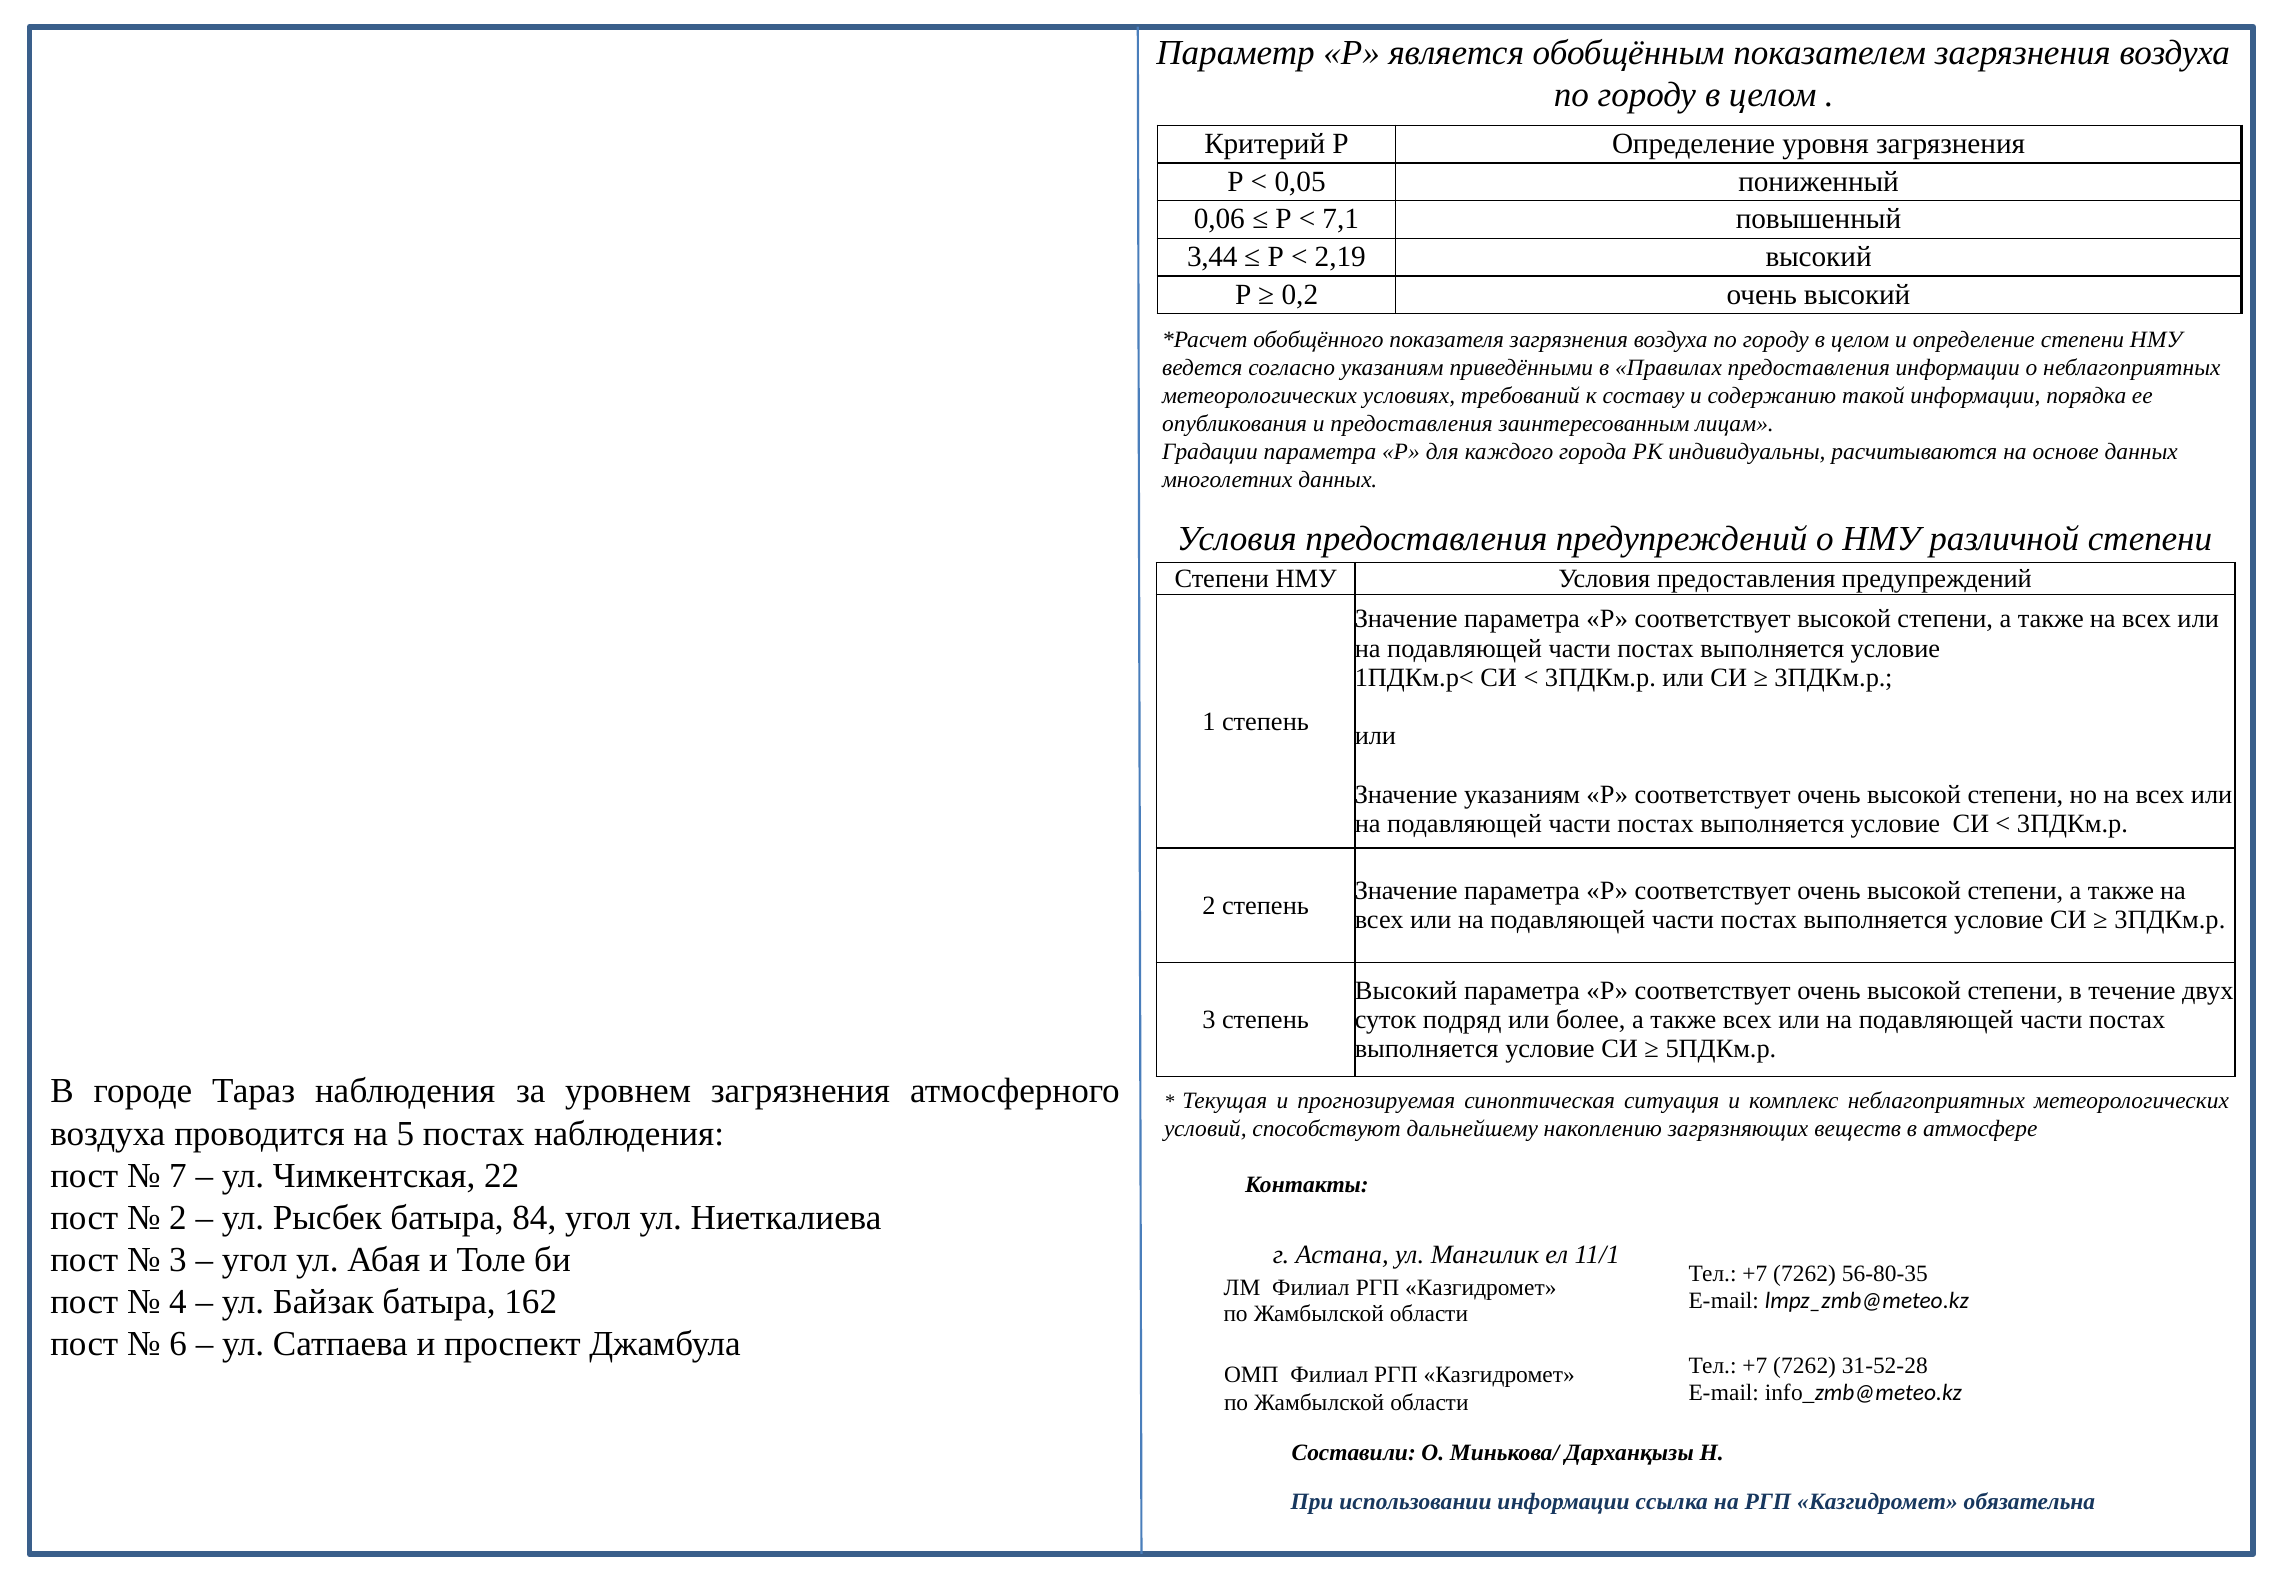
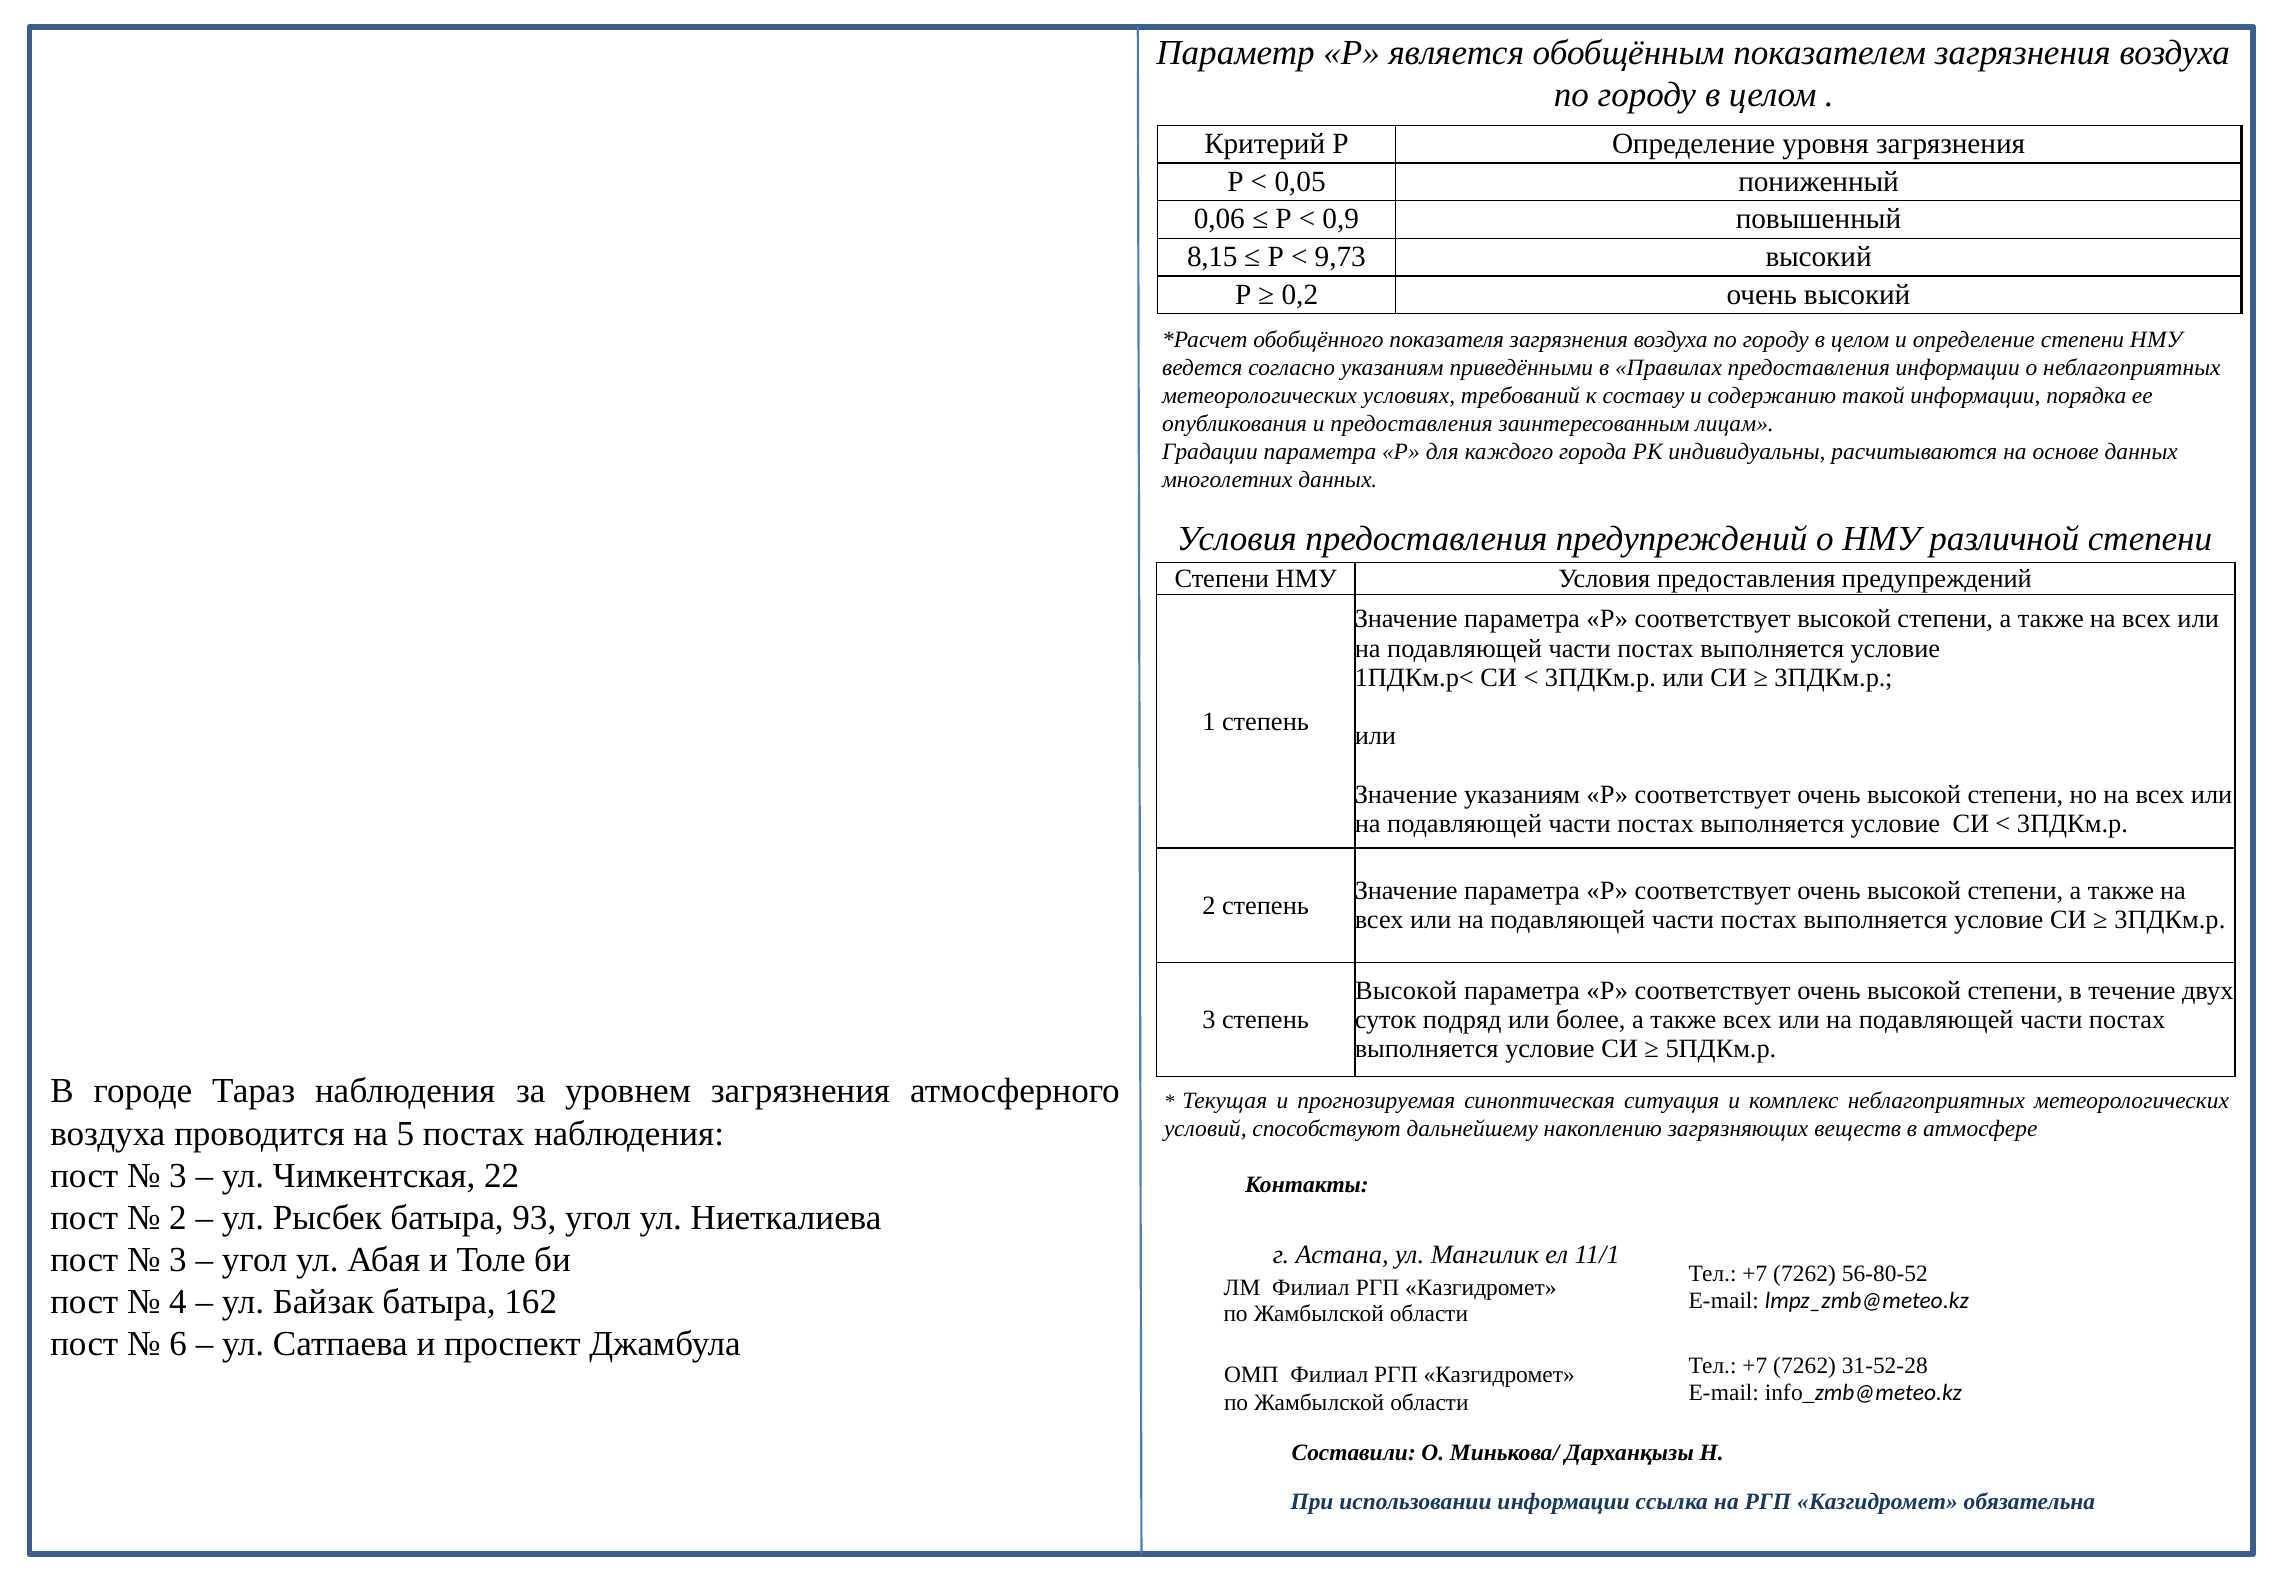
7,1: 7,1 -> 0,9 (1341, 219)
3,44: 3,44 -> 8,15 (1212, 257)
2,19: 2,19 -> 9,73 (1340, 257)
Высокий: Высокий -> Высокой (1406, 990)
7: 7 -> 3 (178, 1175)
84: 84 -> 93 (534, 1217)
56-80-35: 56-80-35 -> 56-80-52 (1885, 1273)
